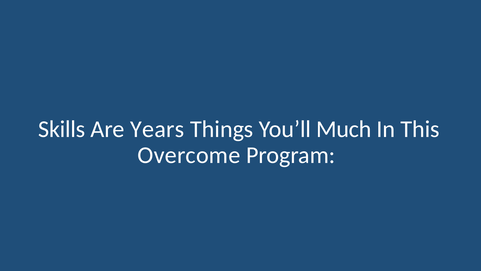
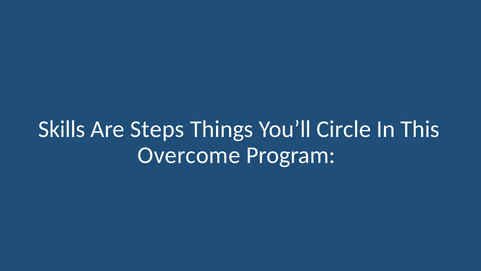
Years: Years -> Steps (157, 129)
Much: Much -> Circle (344, 129)
